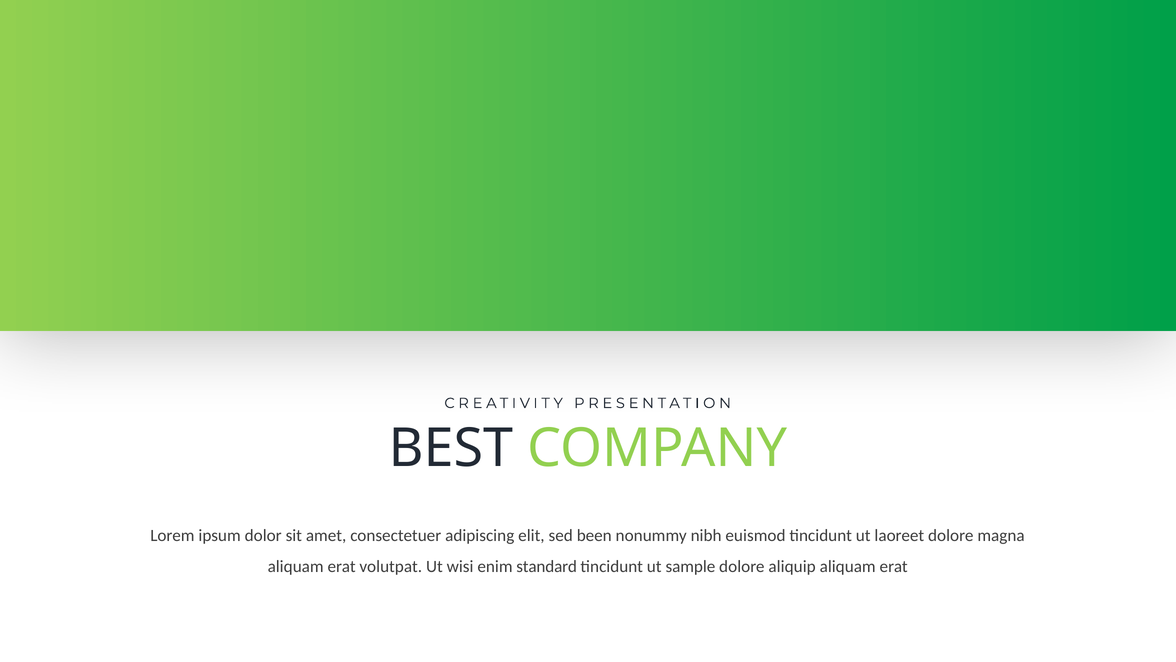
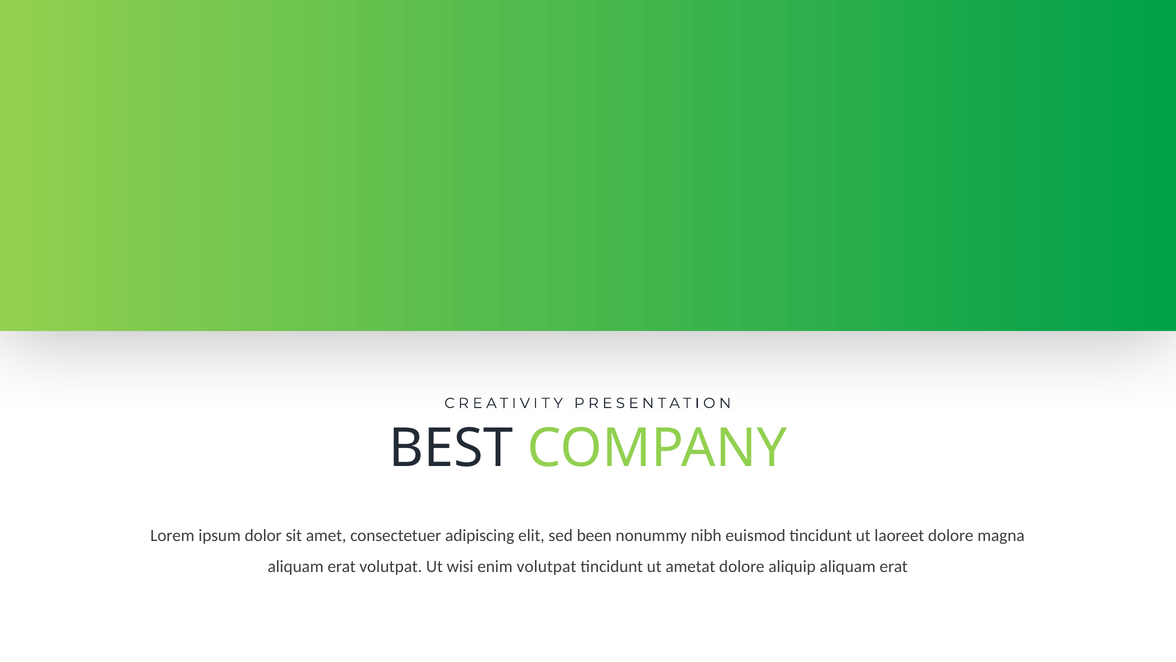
enim standard: standard -> volutpat (546, 566)
sample: sample -> ametat (690, 566)
